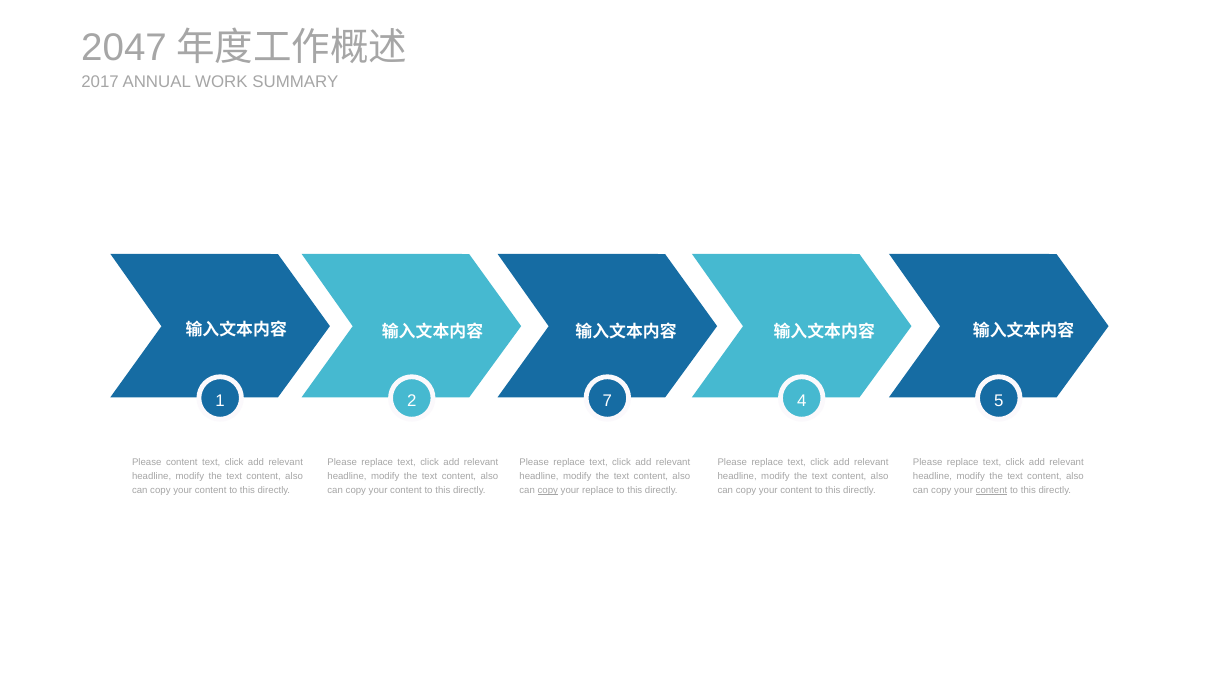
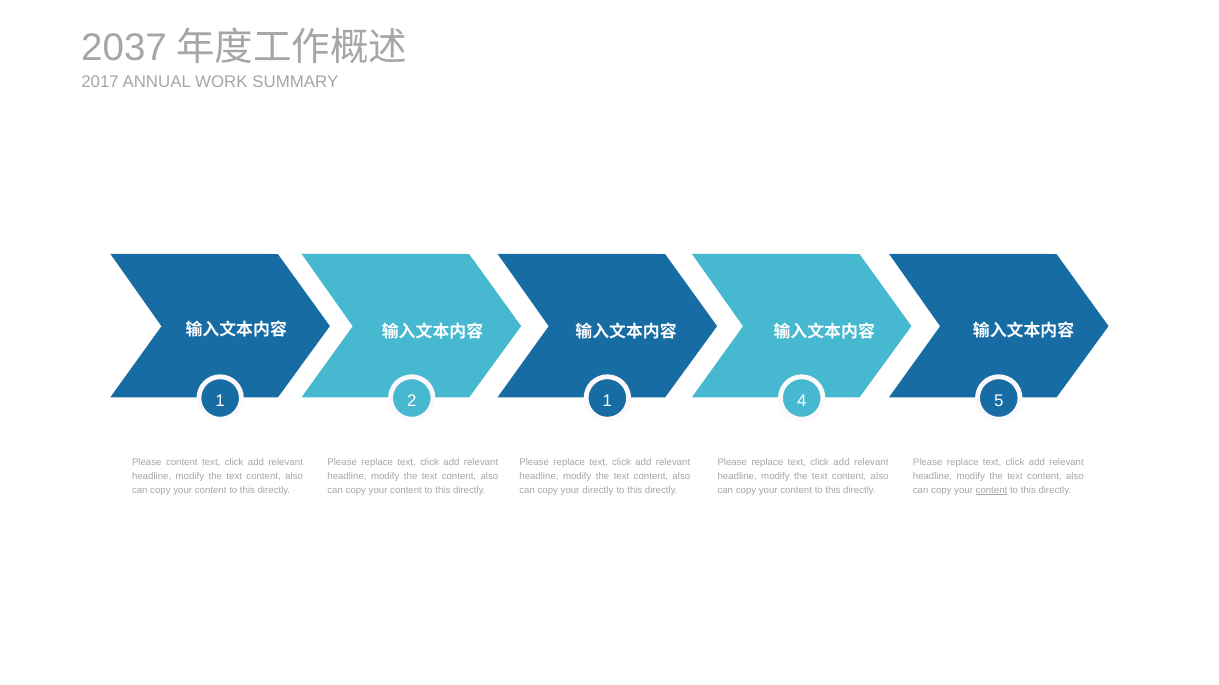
2047: 2047 -> 2037 (124, 48)
2 7: 7 -> 1 (607, 402)
copy underline: present -> none (548, 491)
your replace: replace -> directly (598, 491)
